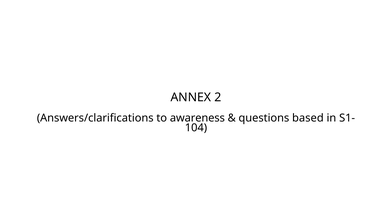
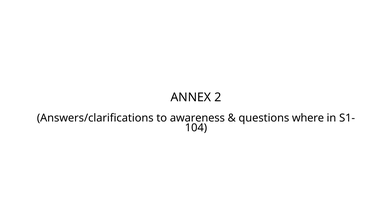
based: based -> where (308, 118)
